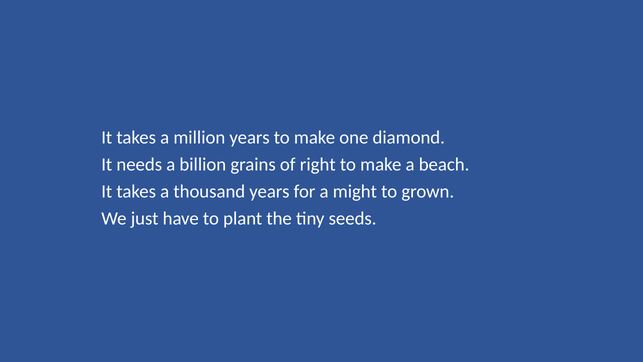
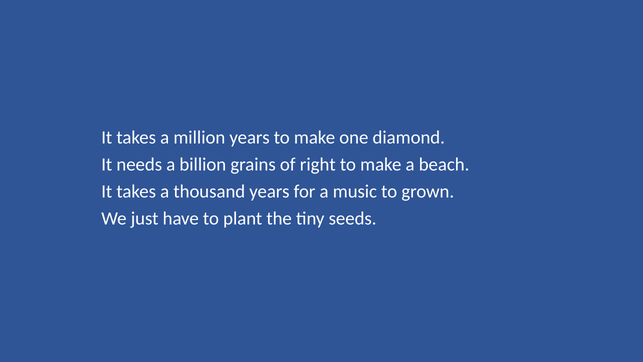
might: might -> music (355, 192)
